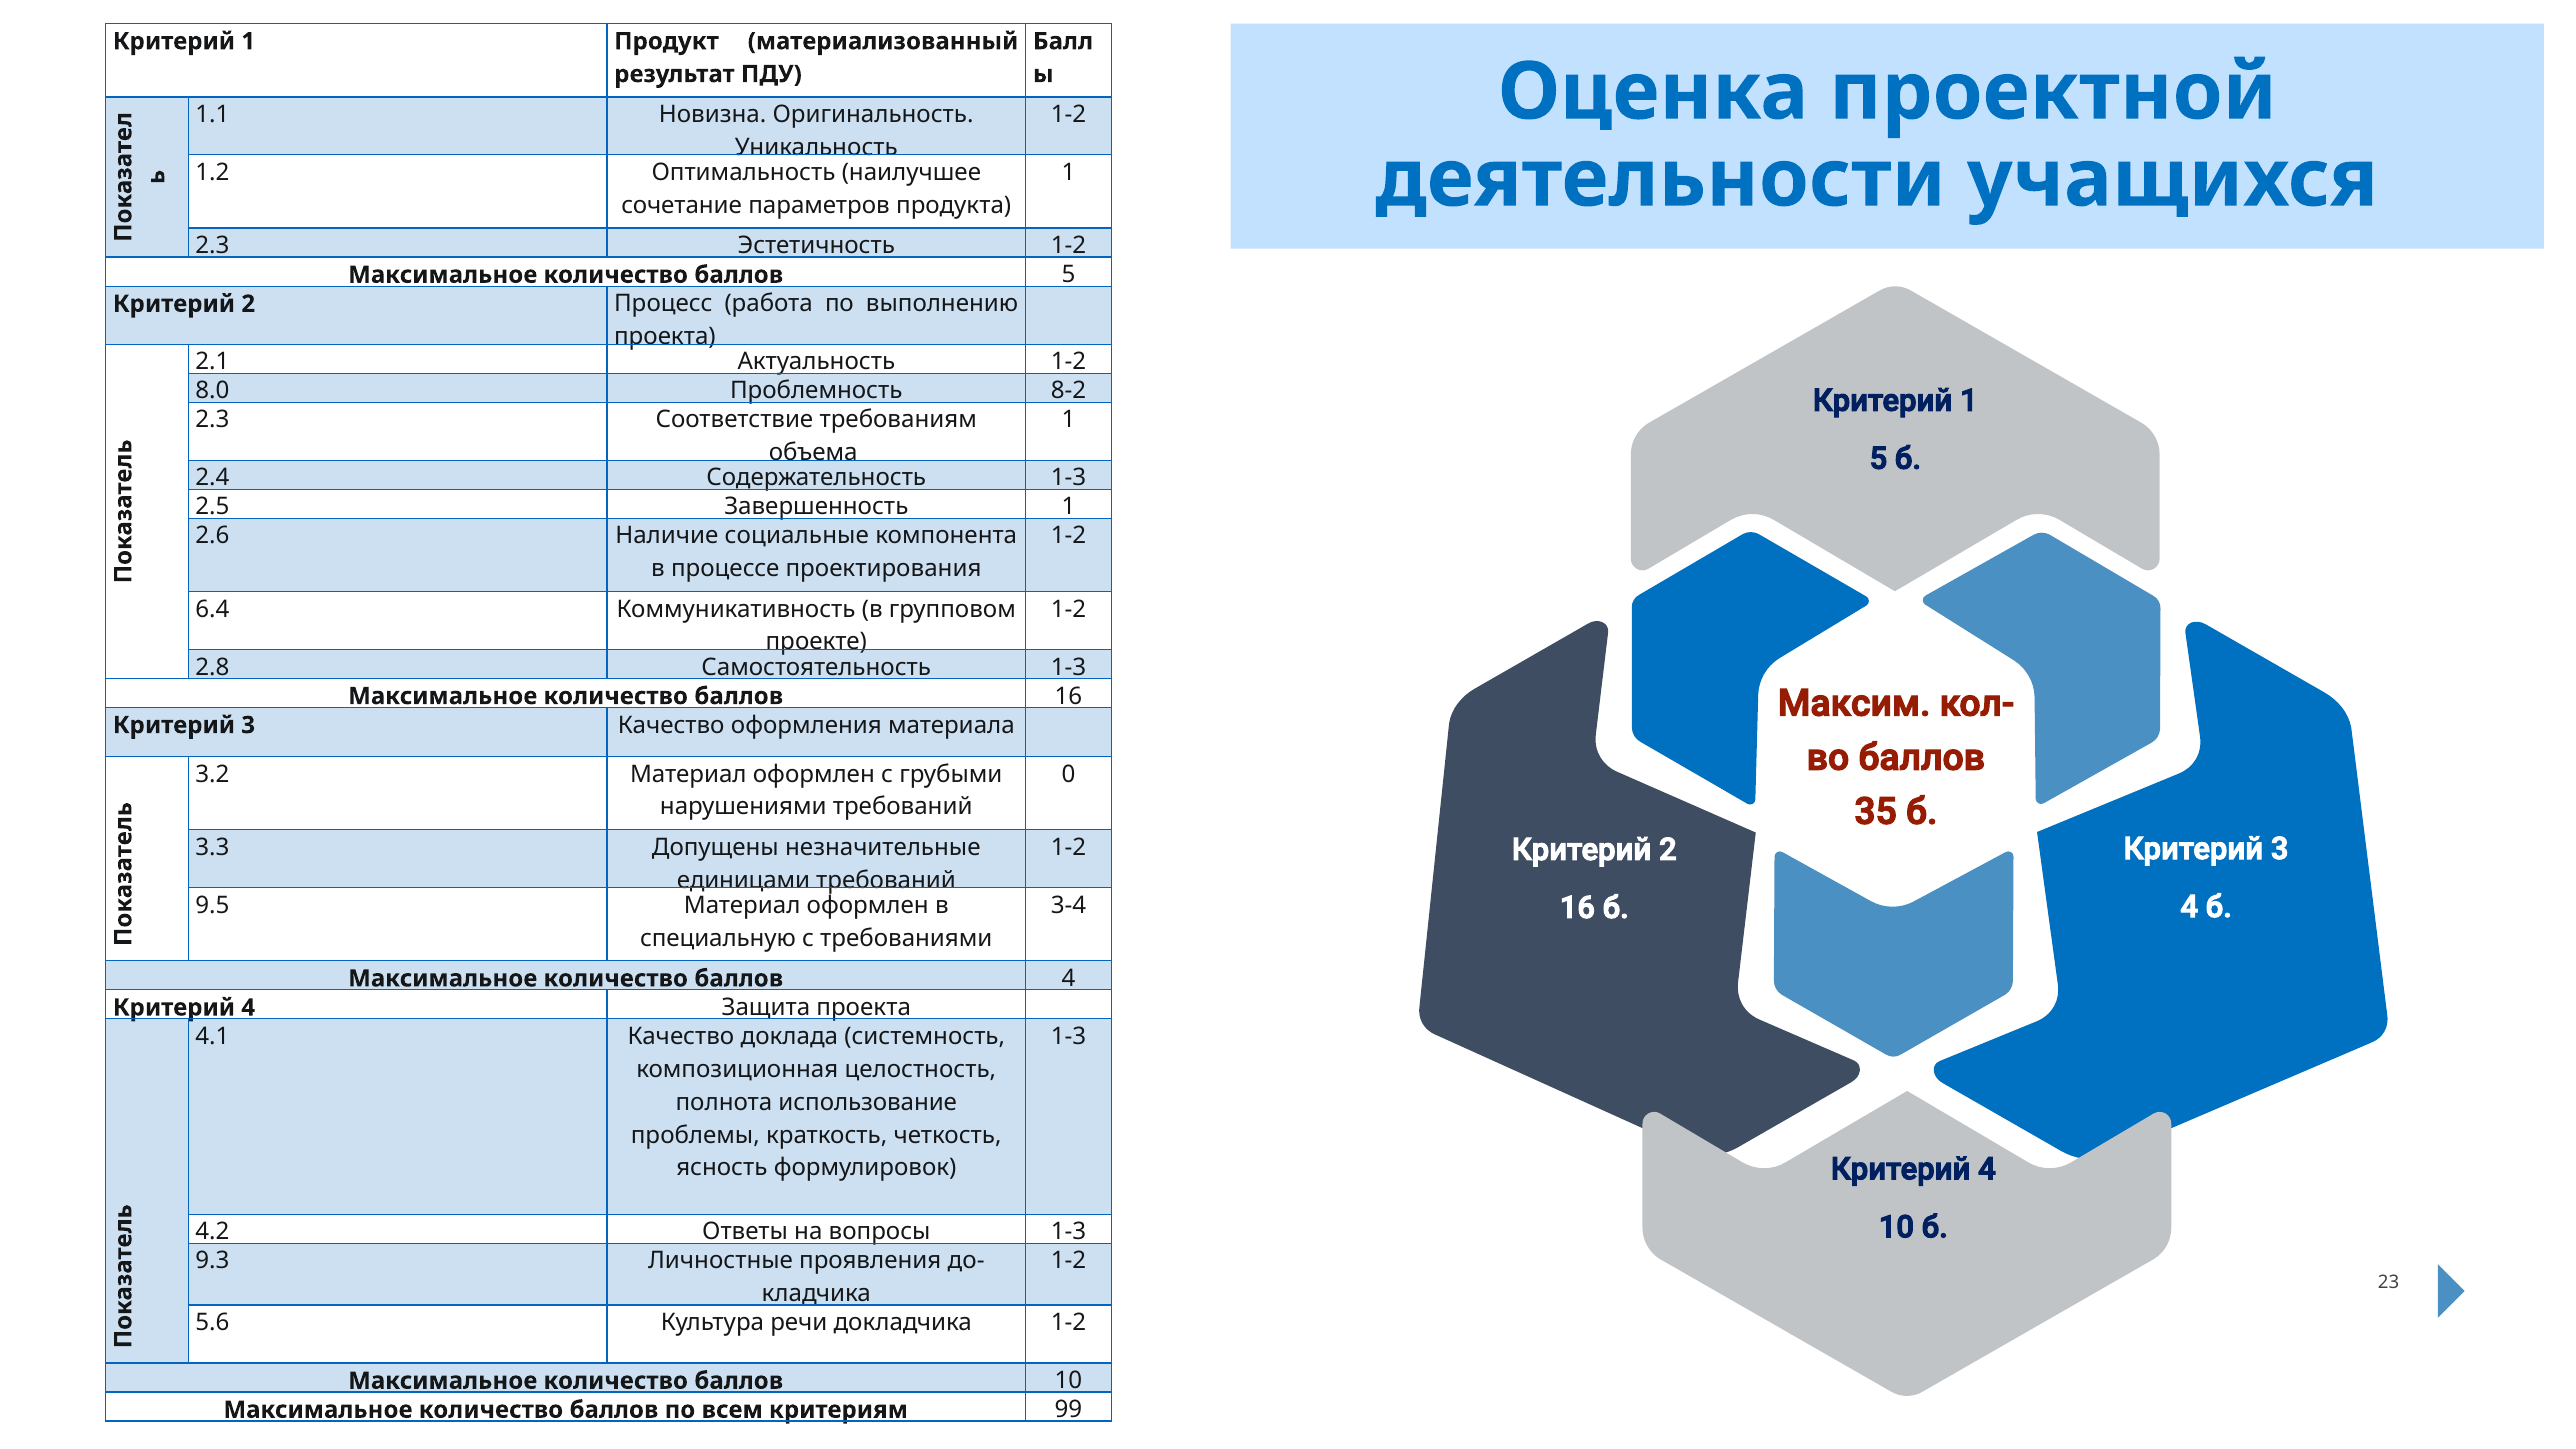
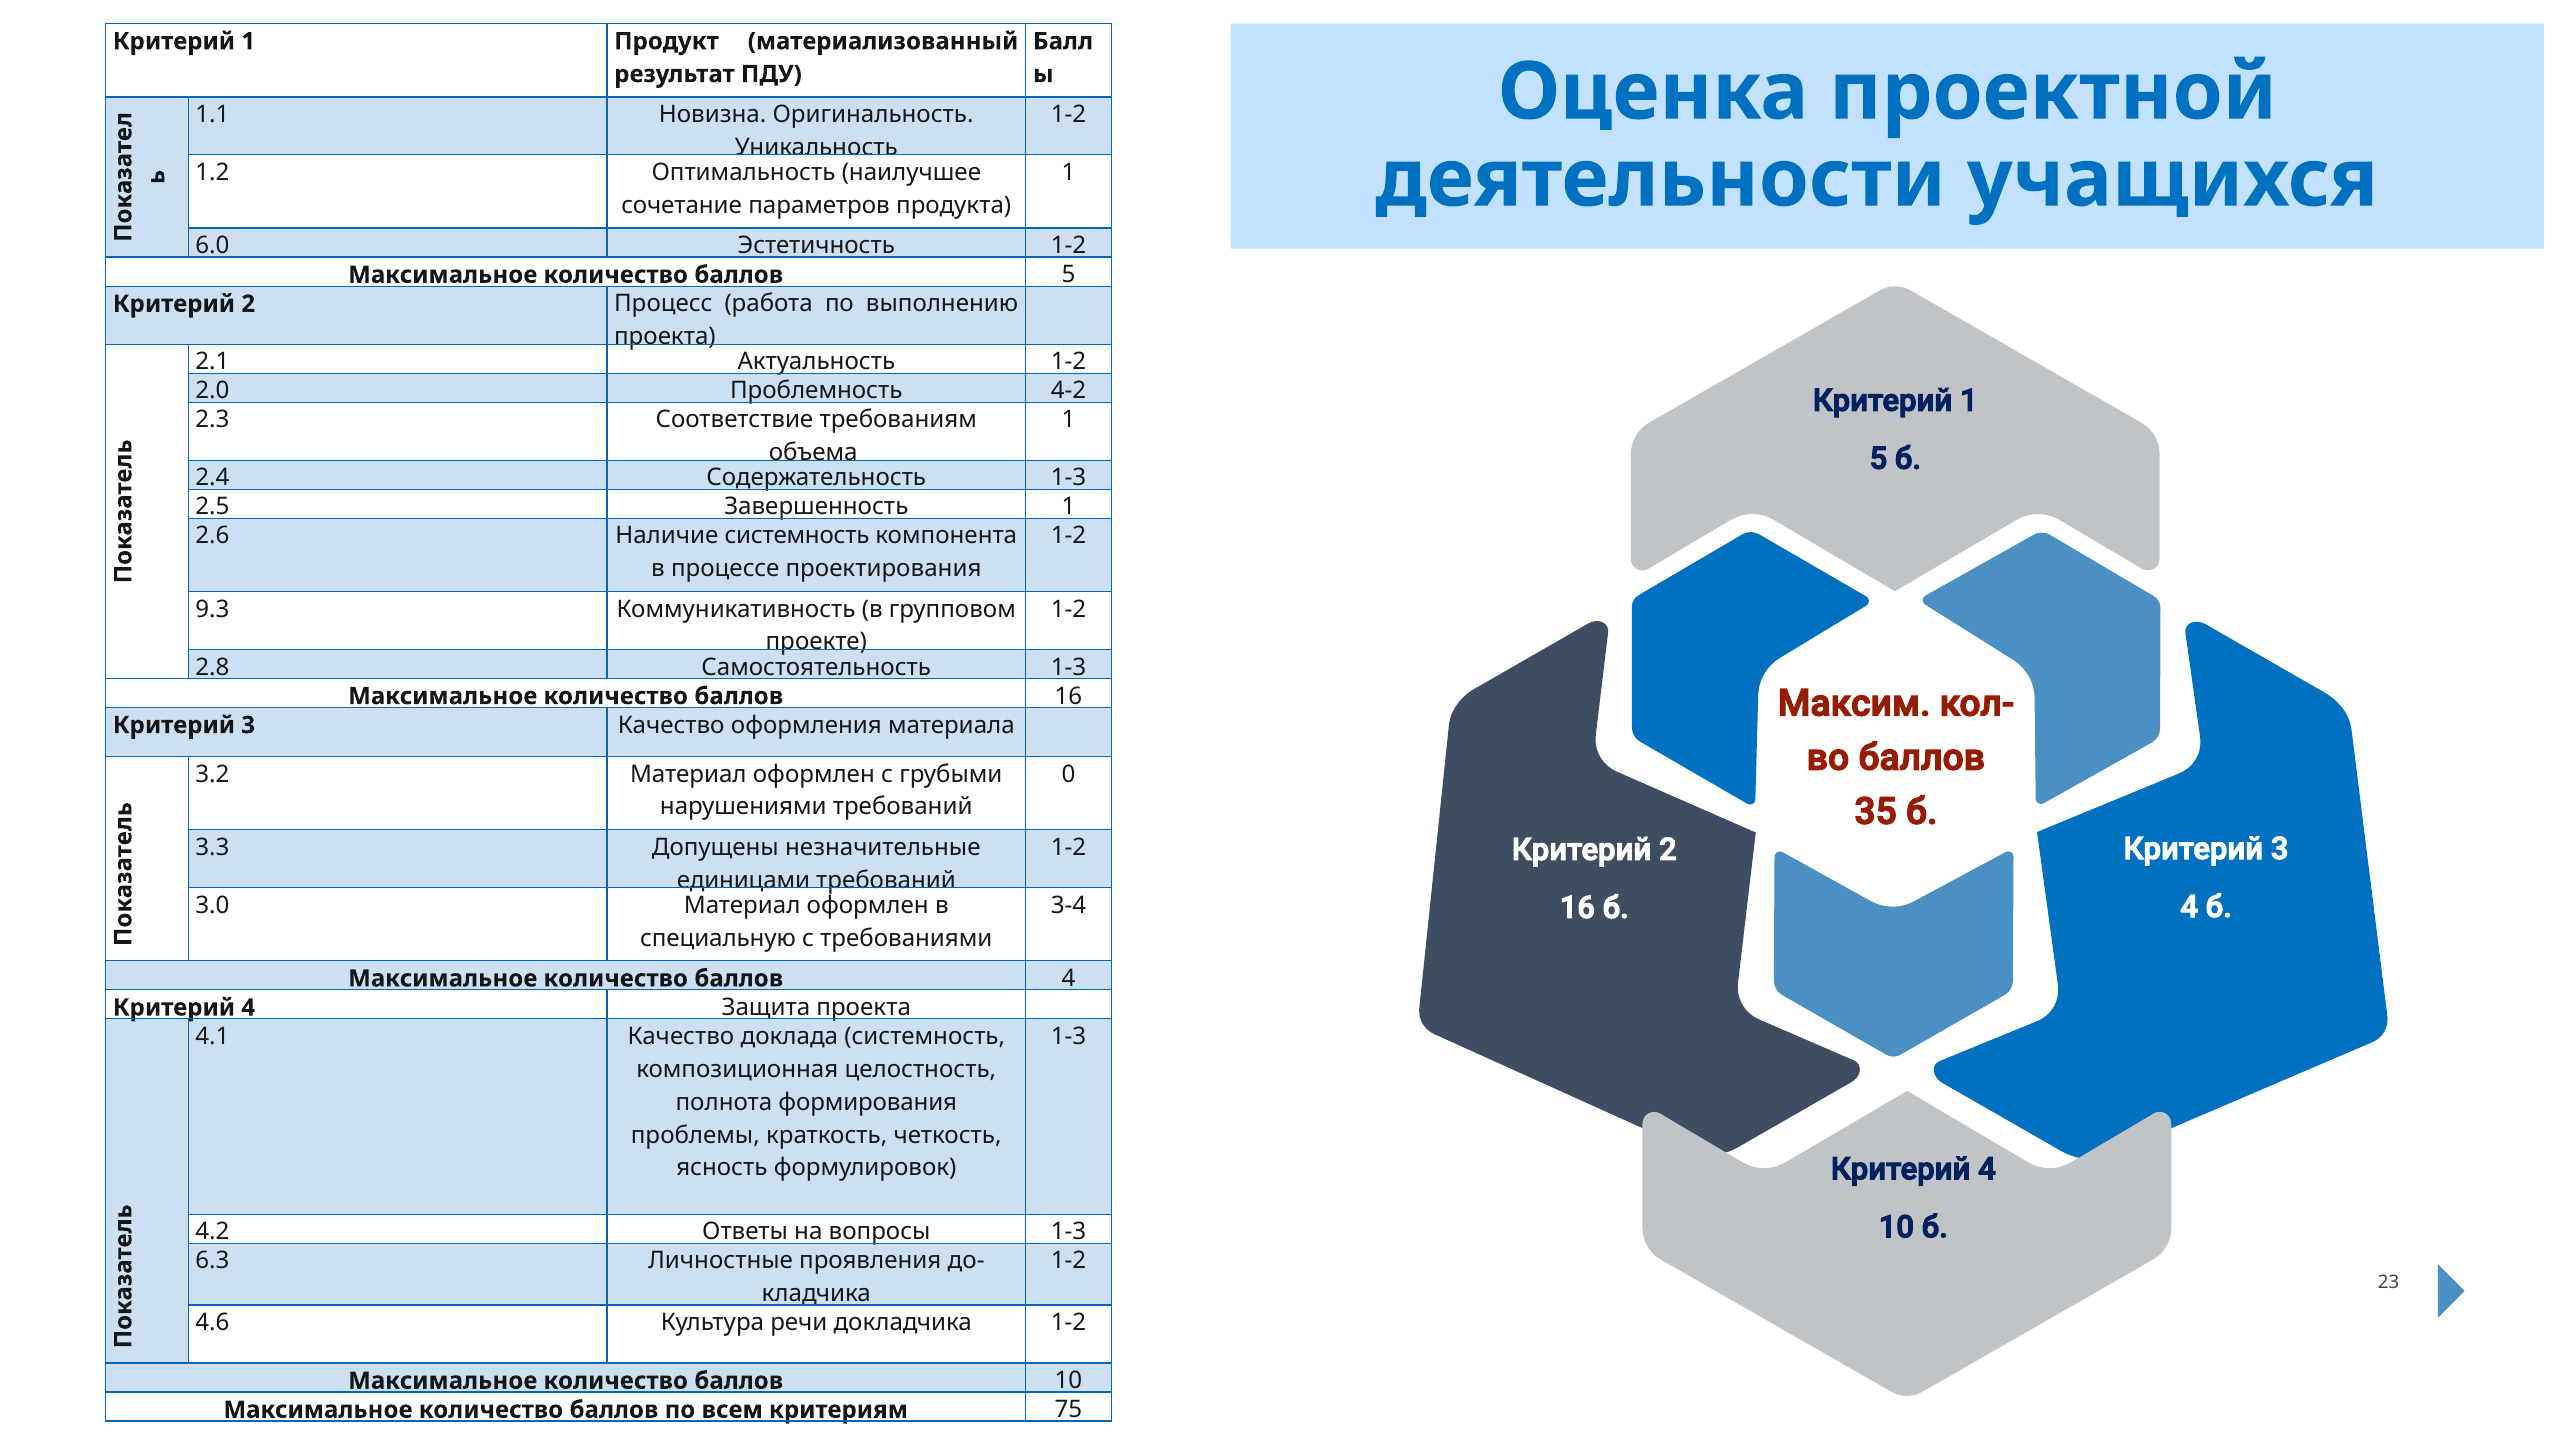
2.3: 2.3 -> 6.0 (212, 246)
8.0: 8.0 -> 2.0 (212, 391)
8-2: 8-2 -> 4-2 (1069, 391)
Наличие социальные: социальные -> системность (797, 536)
6.4: 6.4 -> 9.3 (212, 609)
9.5: 9.5 -> 3.0 (212, 905)
использование: использование -> формирования (868, 1102)
9.3: 9.3 -> 6.3 (212, 1261)
5.6: 5.6 -> 4.6 (212, 1323)
99: 99 -> 75 (1068, 1410)
